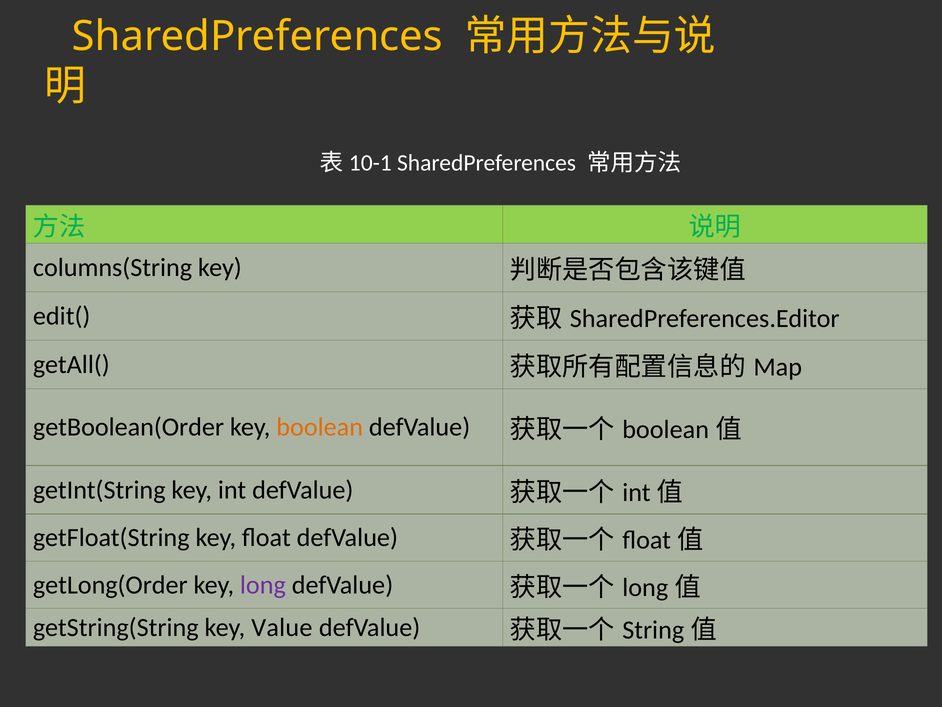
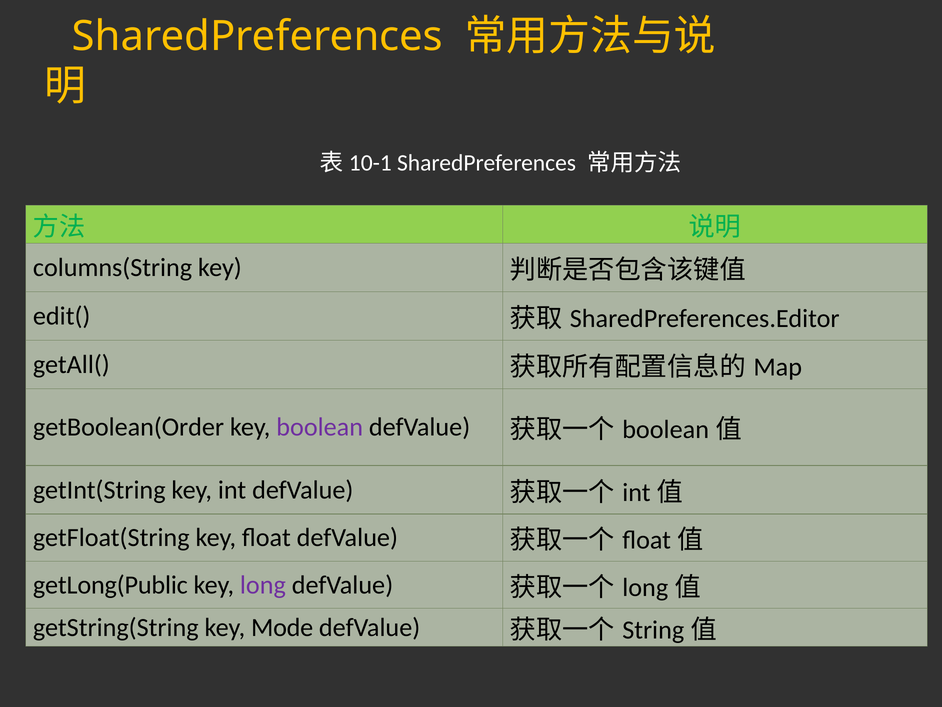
boolean colour: orange -> purple (320, 427)
getLong(Order: getLong(Order -> getLong(Public (110, 585)
Value: Value -> Mode (282, 627)
